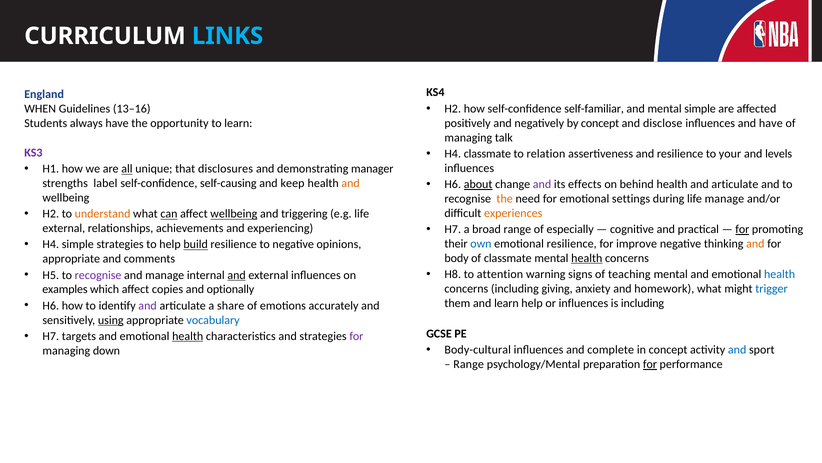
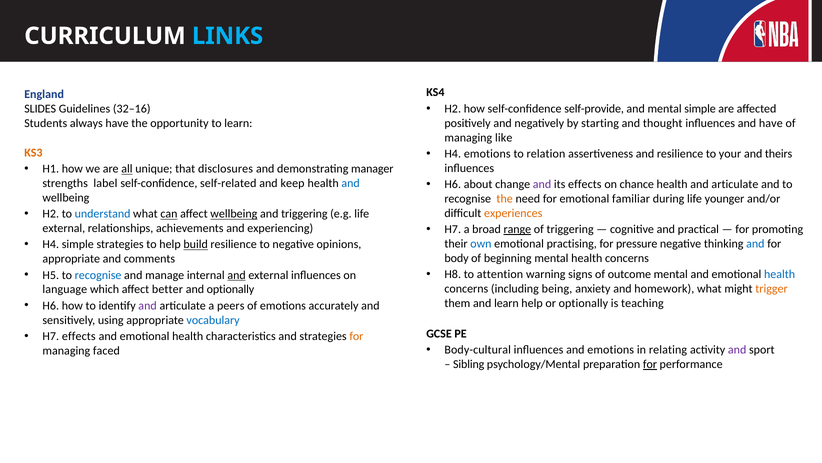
self-familiar: self-familiar -> self-provide (594, 109)
WHEN: WHEN -> SLIDES (40, 108)
13–16: 13–16 -> 32–16 (132, 108)
by concept: concept -> starting (600, 123)
disclose: disclose -> thought (663, 123)
talk: talk -> like (504, 137)
H4 classmate: classmate -> emotions (487, 154)
levels: levels -> theirs (779, 154)
KS3 colour: purple -> orange (33, 152)
about underline: present -> none (478, 184)
behind: behind -> chance (637, 184)
self-causing: self-causing -> self-related (228, 183)
and colour: orange -> blue (351, 183)
settings: settings -> familiar (631, 198)
life manage: manage -> younger (725, 198)
understand colour: orange -> blue (103, 214)
range underline: none -> present (517, 229)
of especially: especially -> triggering (570, 229)
for underline: present -> none (742, 229)
emotional resilience: resilience -> practising (572, 243)
improve: improve -> pressure (637, 243)
and colour: orange -> blue (755, 243)
of classmate: classmate -> beginning (508, 258)
health underline: present -> none (587, 258)
teaching: teaching -> outcome (629, 274)
recognise colour: purple -> blue (98, 275)
giving: giving -> being (557, 288)
trigger colour: blue -> orange (772, 288)
examples: examples -> language (65, 289)
copies: copies -> better (167, 289)
or influences: influences -> optionally (583, 303)
is including: including -> teaching (642, 303)
share: share -> peers (231, 305)
using underline: present -> none (111, 320)
H7 targets: targets -> effects (79, 336)
health underline: present -> none (188, 336)
for colour: purple -> orange (356, 336)
and complete: complete -> emotions (611, 350)
in concept: concept -> relating (668, 350)
and colour: blue -> purple (737, 350)
down: down -> faced (106, 350)
Range: Range -> Sibling (469, 364)
